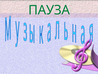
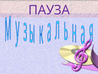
ПАУЗА colour: green -> purple (49, 10)
